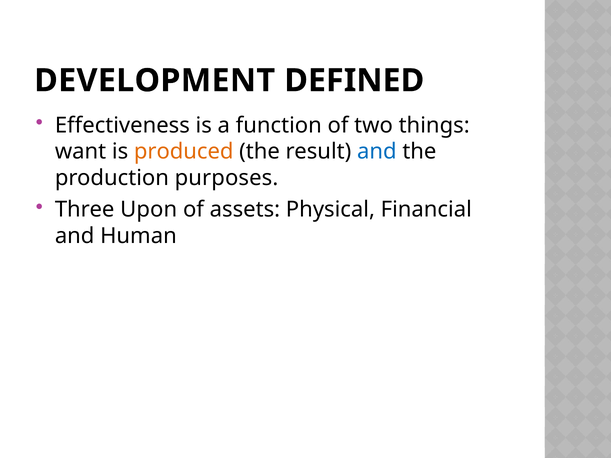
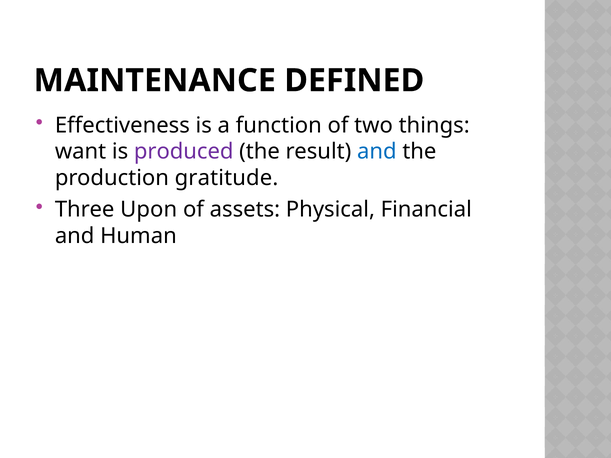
DEVELOPMENT: DEVELOPMENT -> MAINTENANCE (155, 81)
produced colour: orange -> purple (184, 152)
purposes: purposes -> gratitude (226, 178)
